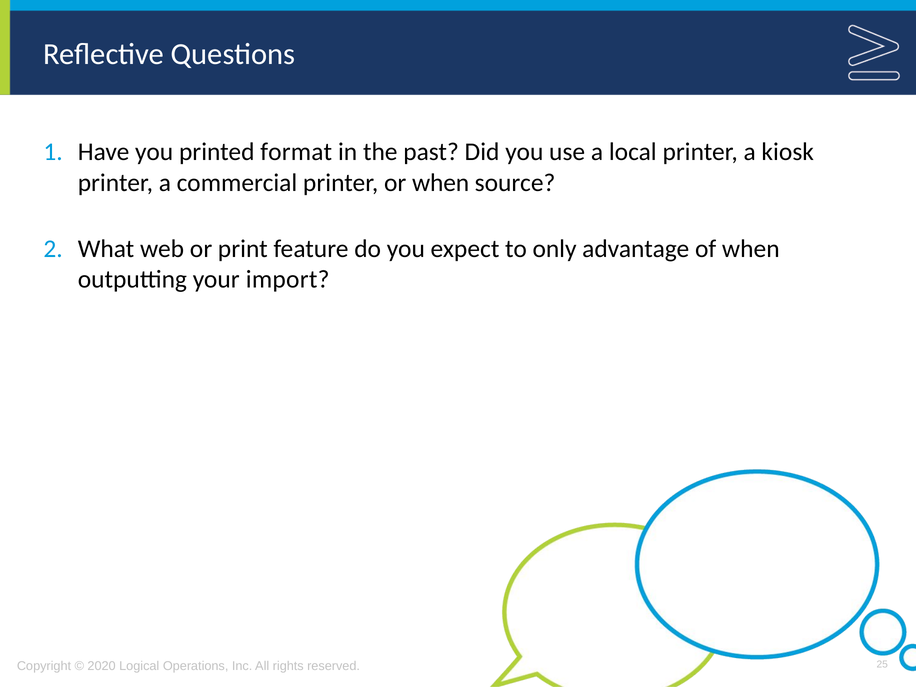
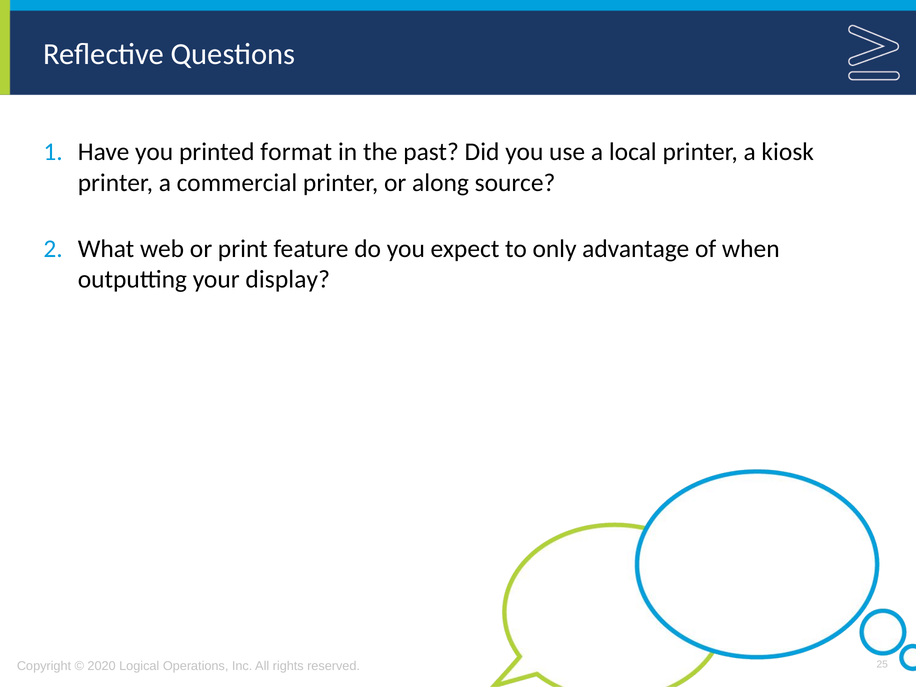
or when: when -> along (441, 183)
import: import -> display (288, 279)
